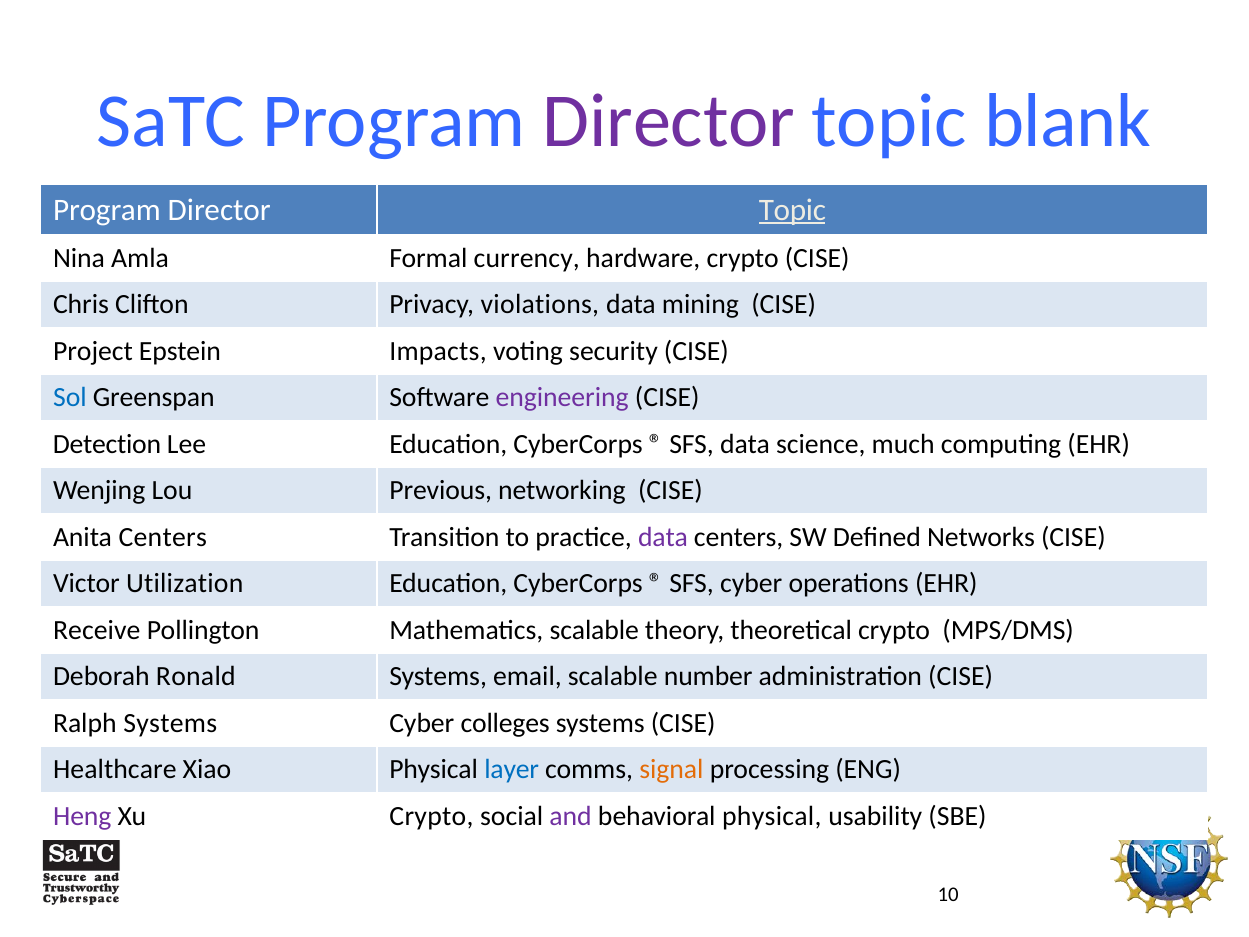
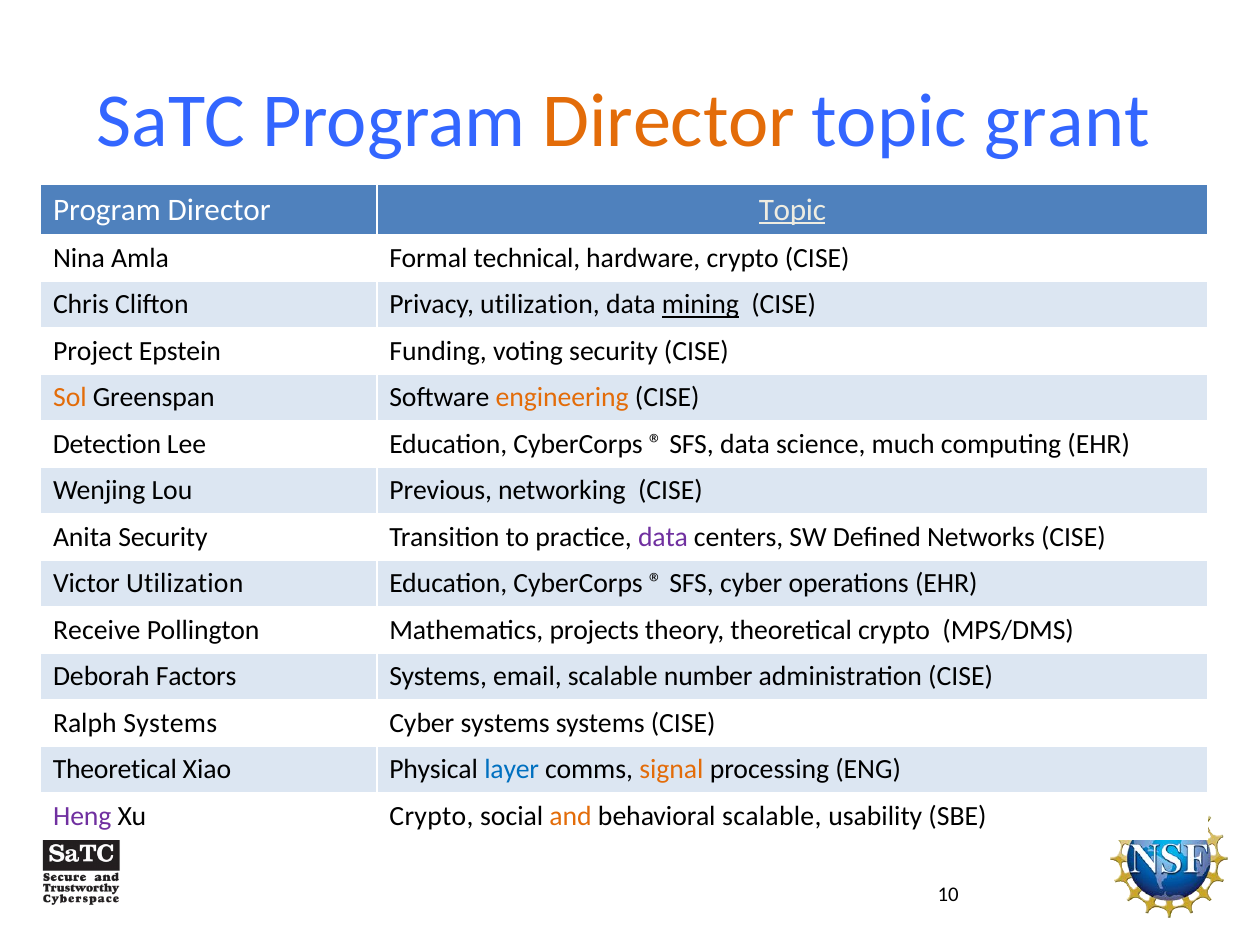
Director colour: purple -> orange (669, 121)
blank: blank -> grant (1067, 121)
currency: currency -> technical (527, 258)
Privacy violations: violations -> utilization (540, 305)
mining underline: none -> present (700, 305)
Impacts: Impacts -> Funding (438, 351)
Sol colour: blue -> orange (70, 398)
engineering colour: purple -> orange (562, 398)
Anita Centers: Centers -> Security (163, 537)
Mathematics scalable: scalable -> projects (594, 630)
Ronald: Ronald -> Factors (196, 676)
Cyber colleges: colleges -> systems (505, 723)
Healthcare: Healthcare -> Theoretical (115, 769)
and colour: purple -> orange (571, 816)
behavioral physical: physical -> scalable (772, 816)
